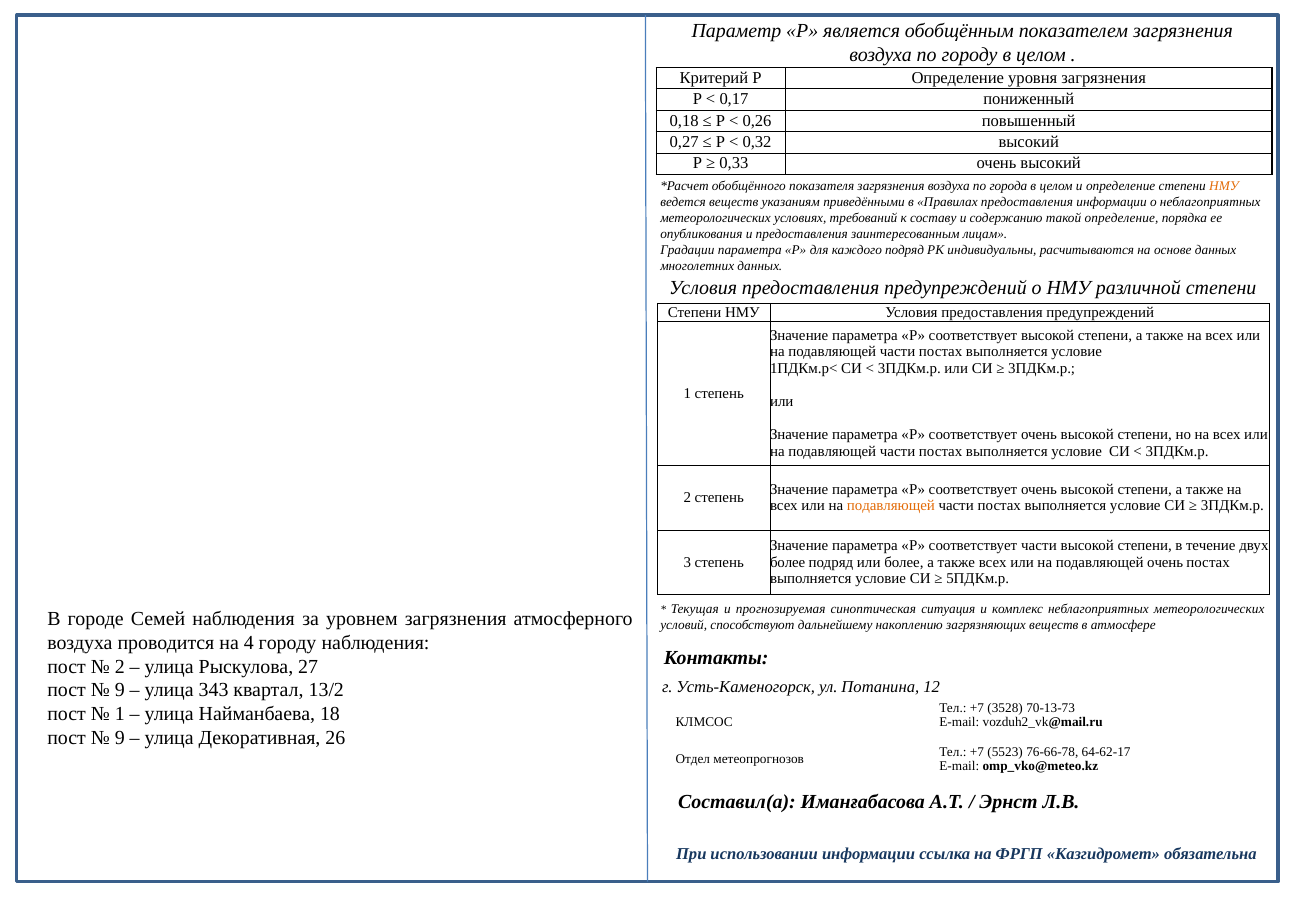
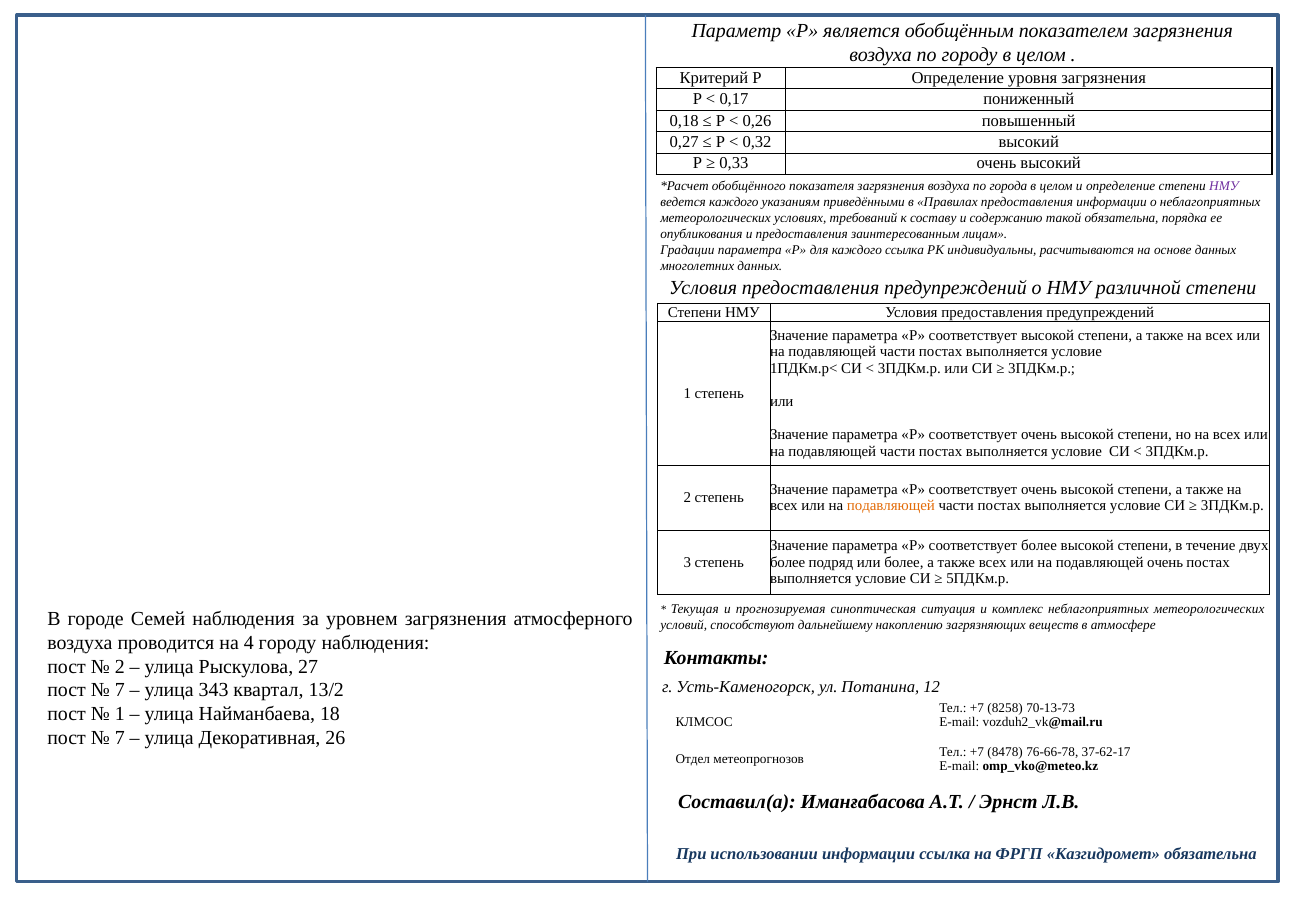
НМУ colour: orange -> purple (1224, 186)
ведется веществ: веществ -> каждого (734, 202)
такой определение: определение -> обязательна (1122, 218)
каждого подряд: подряд -> ссылка (905, 250)
соответствует части: части -> более (1039, 546)
9: 9 -> 7 (120, 690)
3528: 3528 -> 8258 (1005, 707)
9: 9 -> 7 (120, 738)
5523: 5523 -> 8478 (1005, 751)
64-62-17: 64-62-17 -> 37-62-17 (1106, 751)
